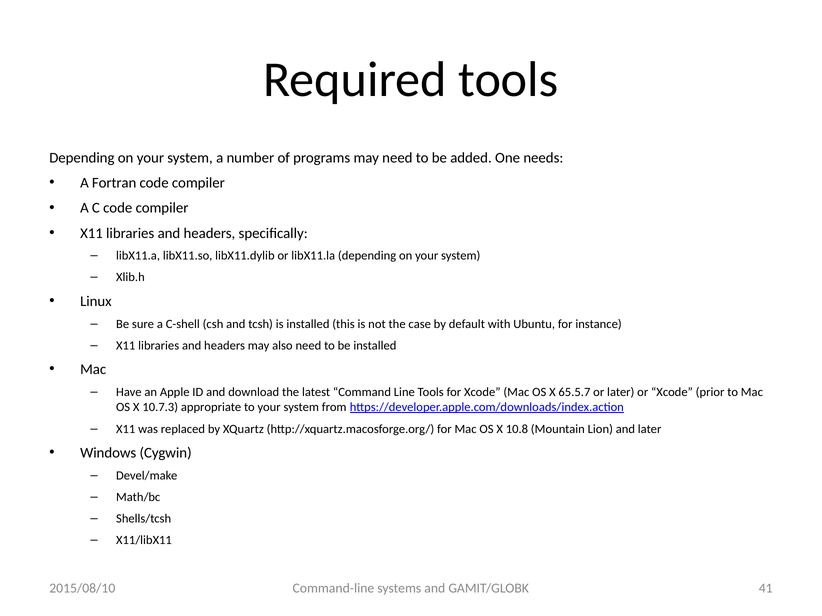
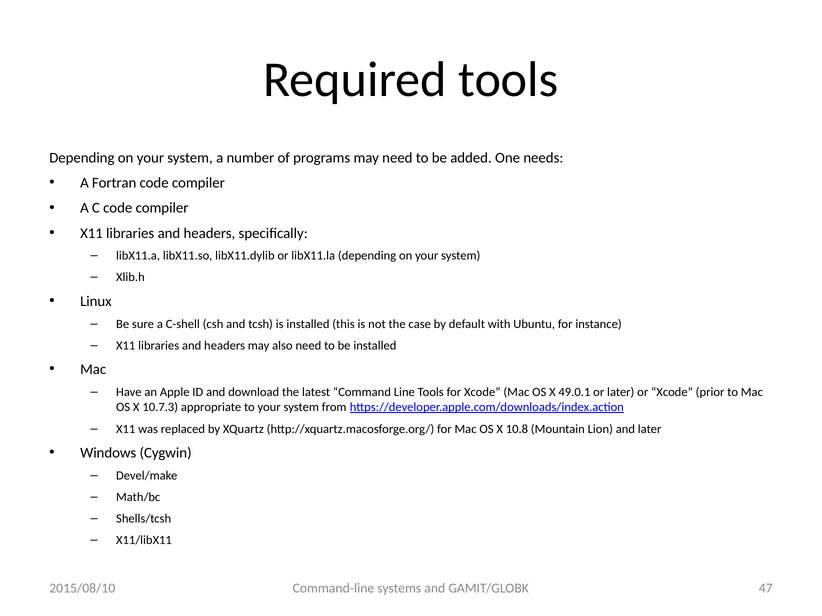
65.5.7: 65.5.7 -> 49.0.1 (574, 392)
41: 41 -> 47 (766, 589)
